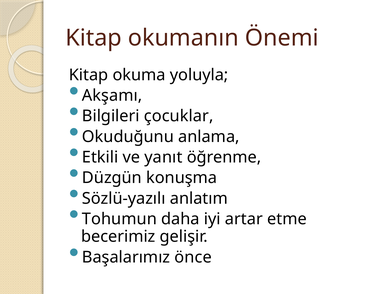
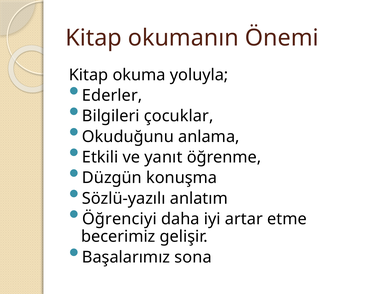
Akşamı: Akşamı -> Ederler (112, 96)
Tohumun: Tohumun -> Öğrenciyi (119, 219)
önce: önce -> sona (193, 257)
